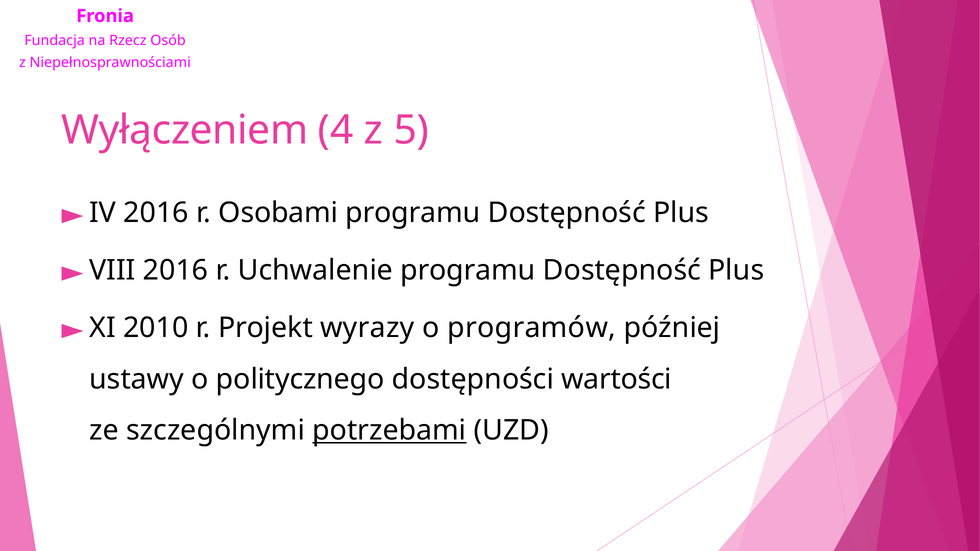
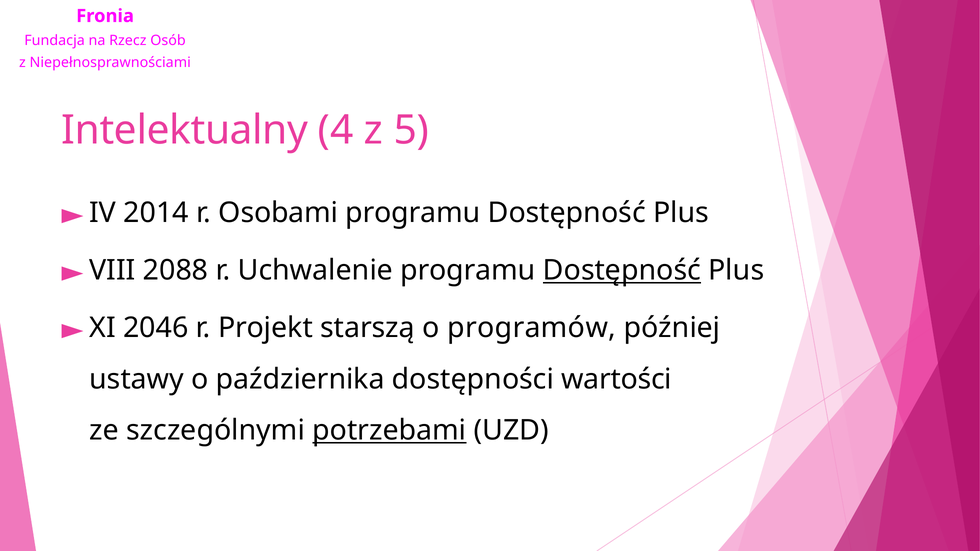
Wyłączeniem: Wyłączeniem -> Intelektualny (185, 130)
IV 2016: 2016 -> 2014 (156, 213)
VIII 2016: 2016 -> 2088 (176, 271)
Dostępność underline: none -> present (622, 271)
2010: 2010 -> 2046 (156, 328)
wyrazy: wyrazy -> starszą (368, 328)
politycznego: politycznego -> października (300, 379)
